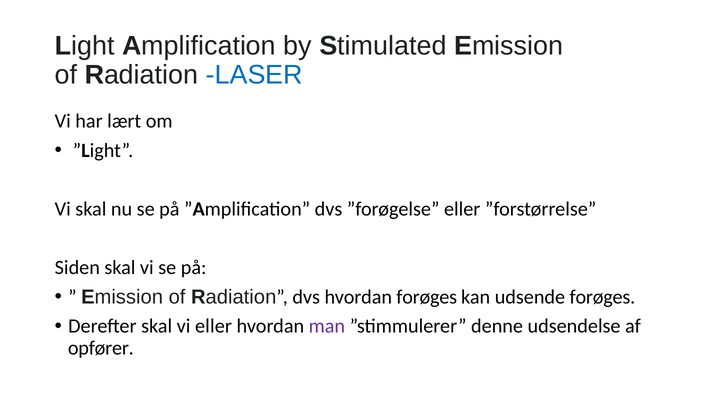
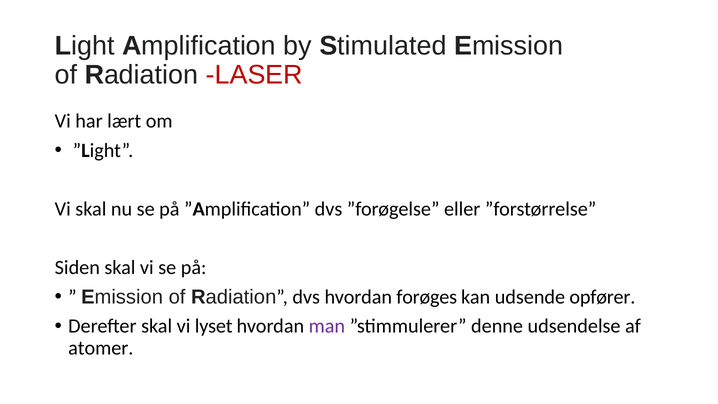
LASER colour: blue -> red (254, 75)
udsende forøges: forøges -> opfører (602, 297)
vi eller: eller -> lyset (214, 326)
opfører: opfører -> atomer (101, 348)
